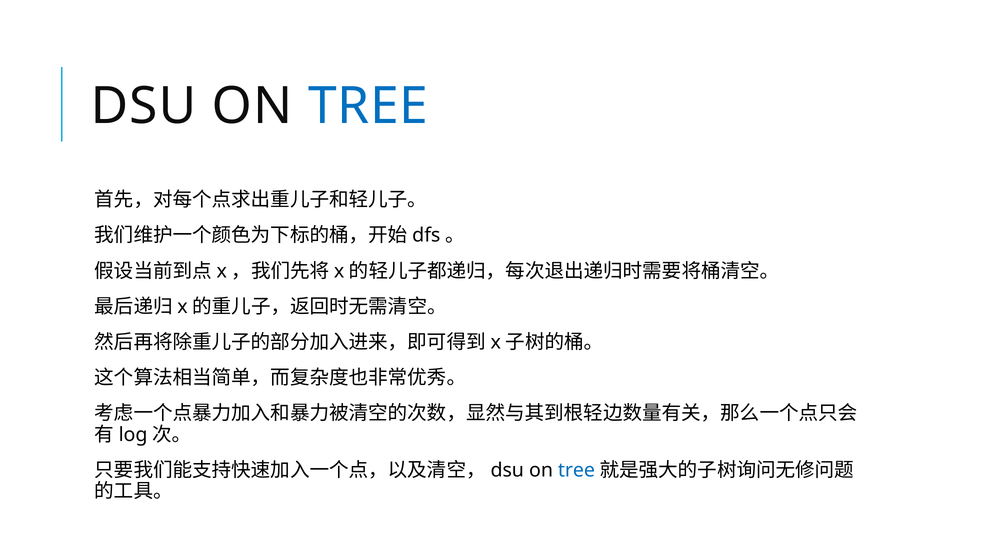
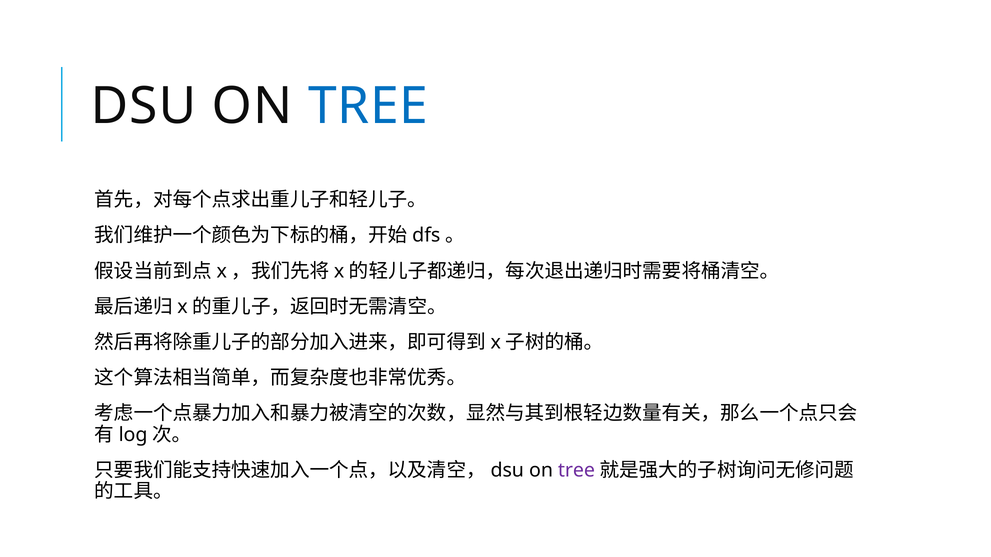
tree colour: blue -> purple (576, 471)
